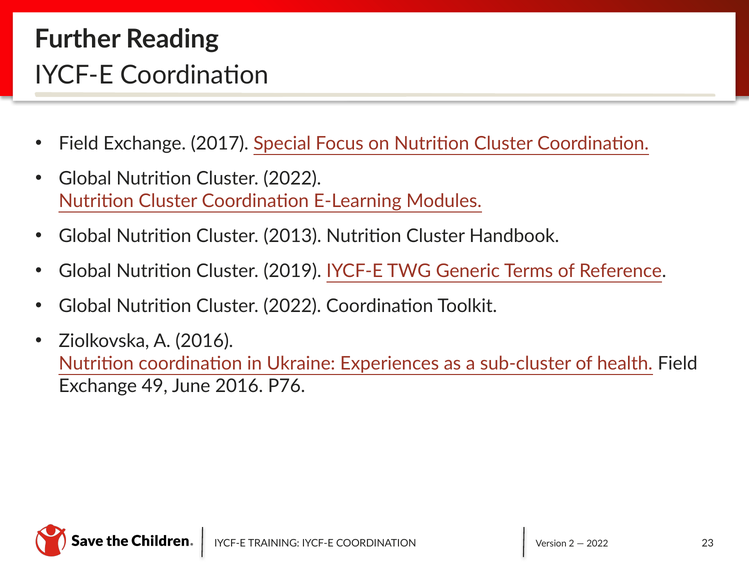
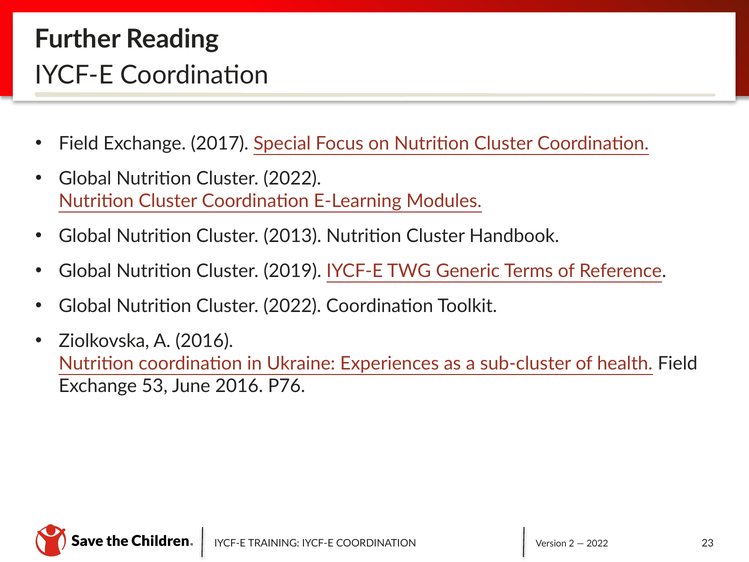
49: 49 -> 53 (155, 386)
